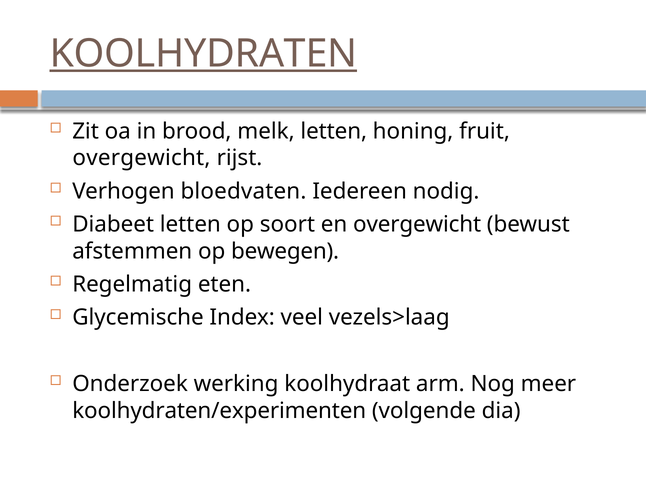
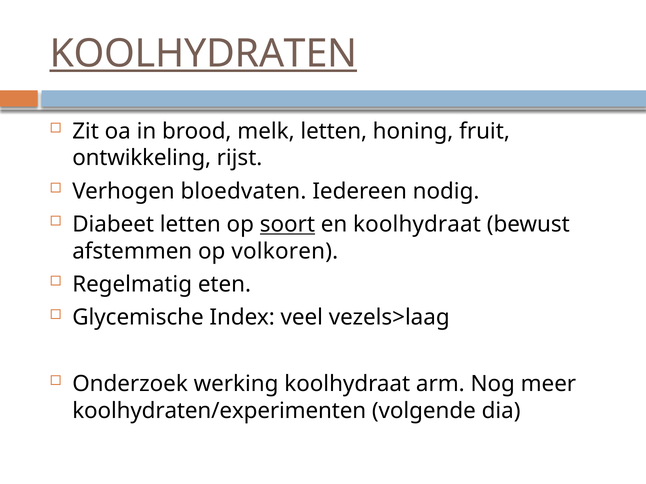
overgewicht: overgewicht -> ontwikkeling (142, 158)
soort underline: none -> present (287, 225)
en overgewicht: overgewicht -> koolhydraat (417, 225)
bewegen: bewegen -> volkoren (285, 251)
